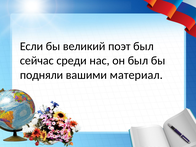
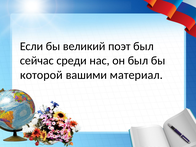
подняли: подняли -> которой (41, 75)
